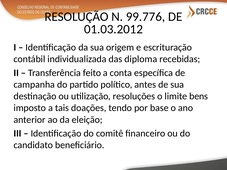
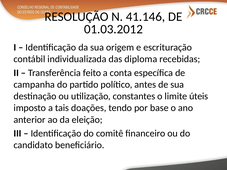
99.776: 99.776 -> 41.146 (146, 17)
resoluções: resoluções -> constantes (134, 96)
bens: bens -> úteis (199, 96)
